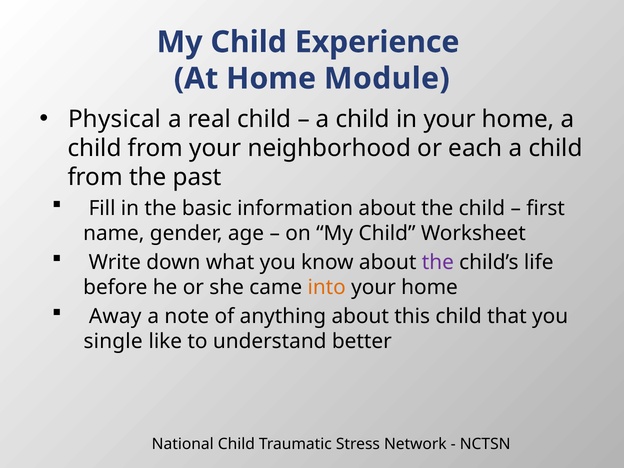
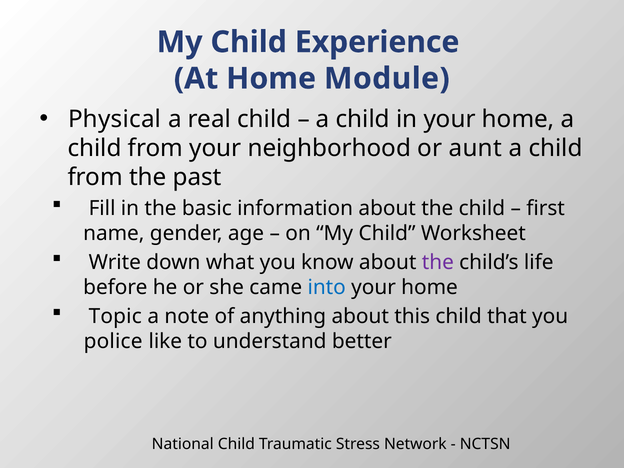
each: each -> aunt (475, 148)
into colour: orange -> blue (327, 287)
Away: Away -> Topic (115, 316)
single: single -> police (113, 341)
